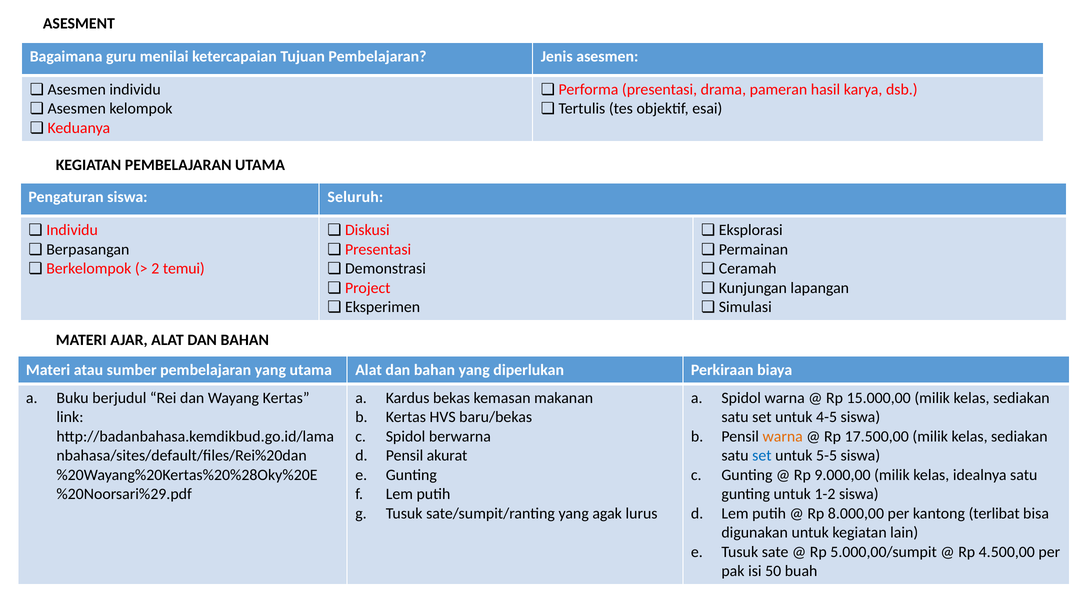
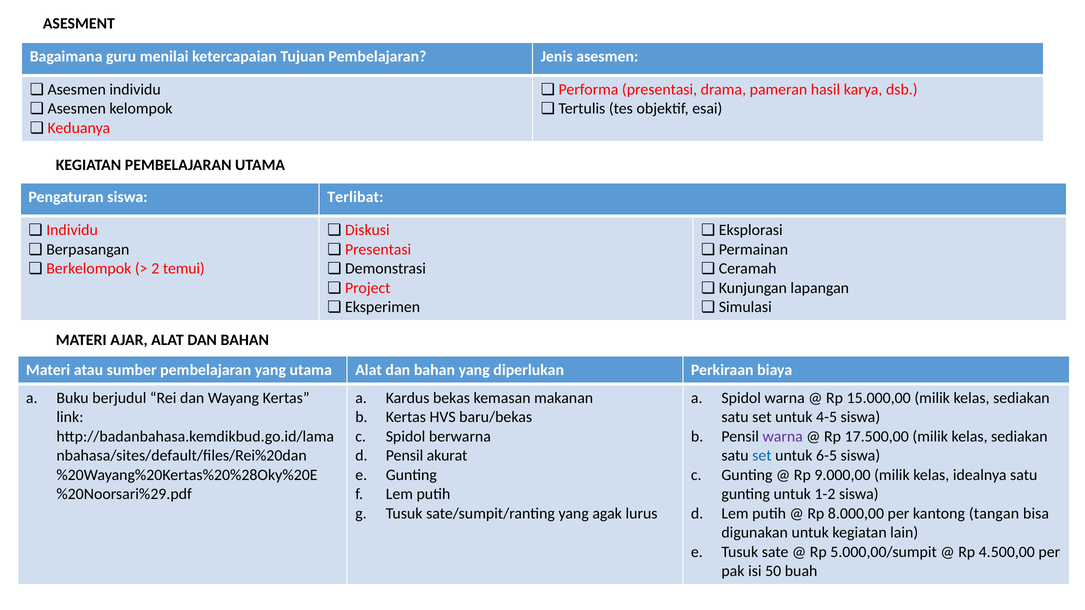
Seluruh: Seluruh -> Terlibat (355, 197)
warna colour: orange -> purple (783, 437)
5-5: 5-5 -> 6-5 (827, 456)
terlibat: terlibat -> tangan (994, 514)
